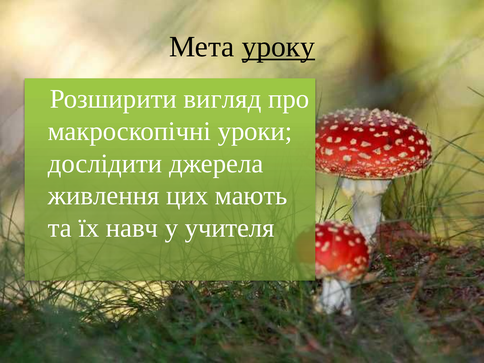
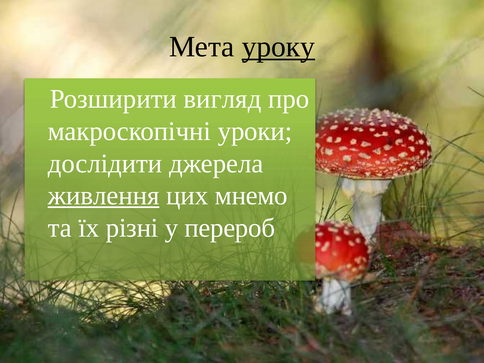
живлення underline: none -> present (104, 196)
мають: мають -> мнемо (251, 196)
навч: навч -> різні (132, 228)
учителя: учителя -> перероб (230, 228)
